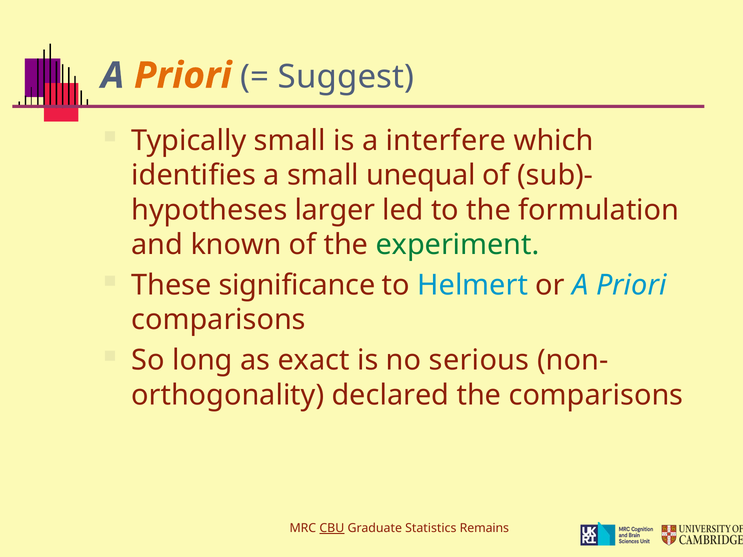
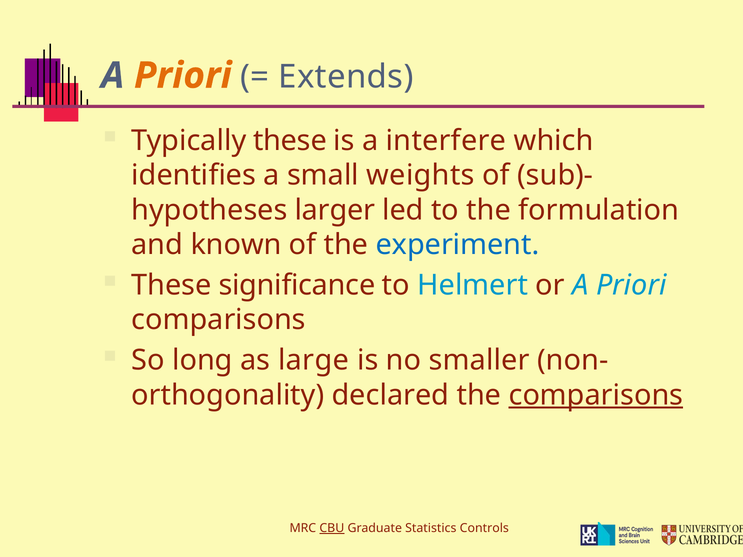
Suggest: Suggest -> Extends (346, 77)
Typically small: small -> these (290, 141)
unequal: unequal -> weights (421, 175)
experiment colour: green -> blue (458, 245)
exact: exact -> large (314, 360)
serious: serious -> smaller (479, 360)
comparisons underline: none -> present (596, 395)
Remains: Remains -> Controls (484, 528)
